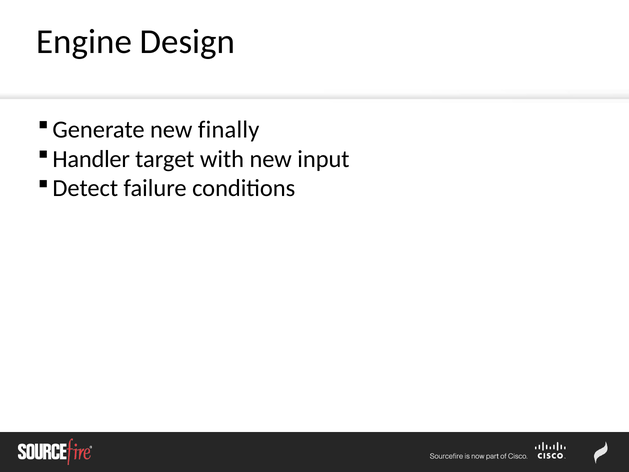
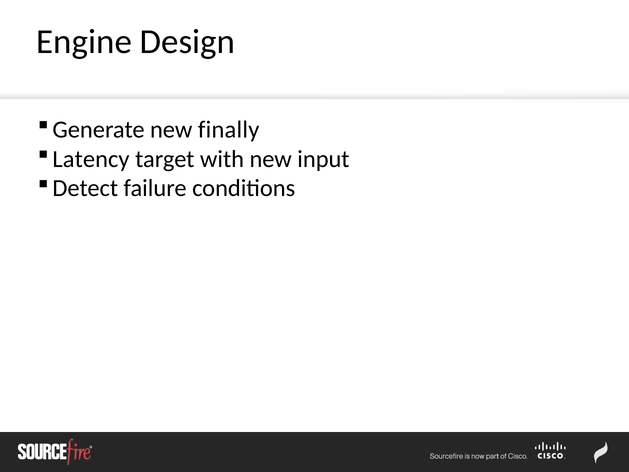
Handler: Handler -> Latency (91, 159)
